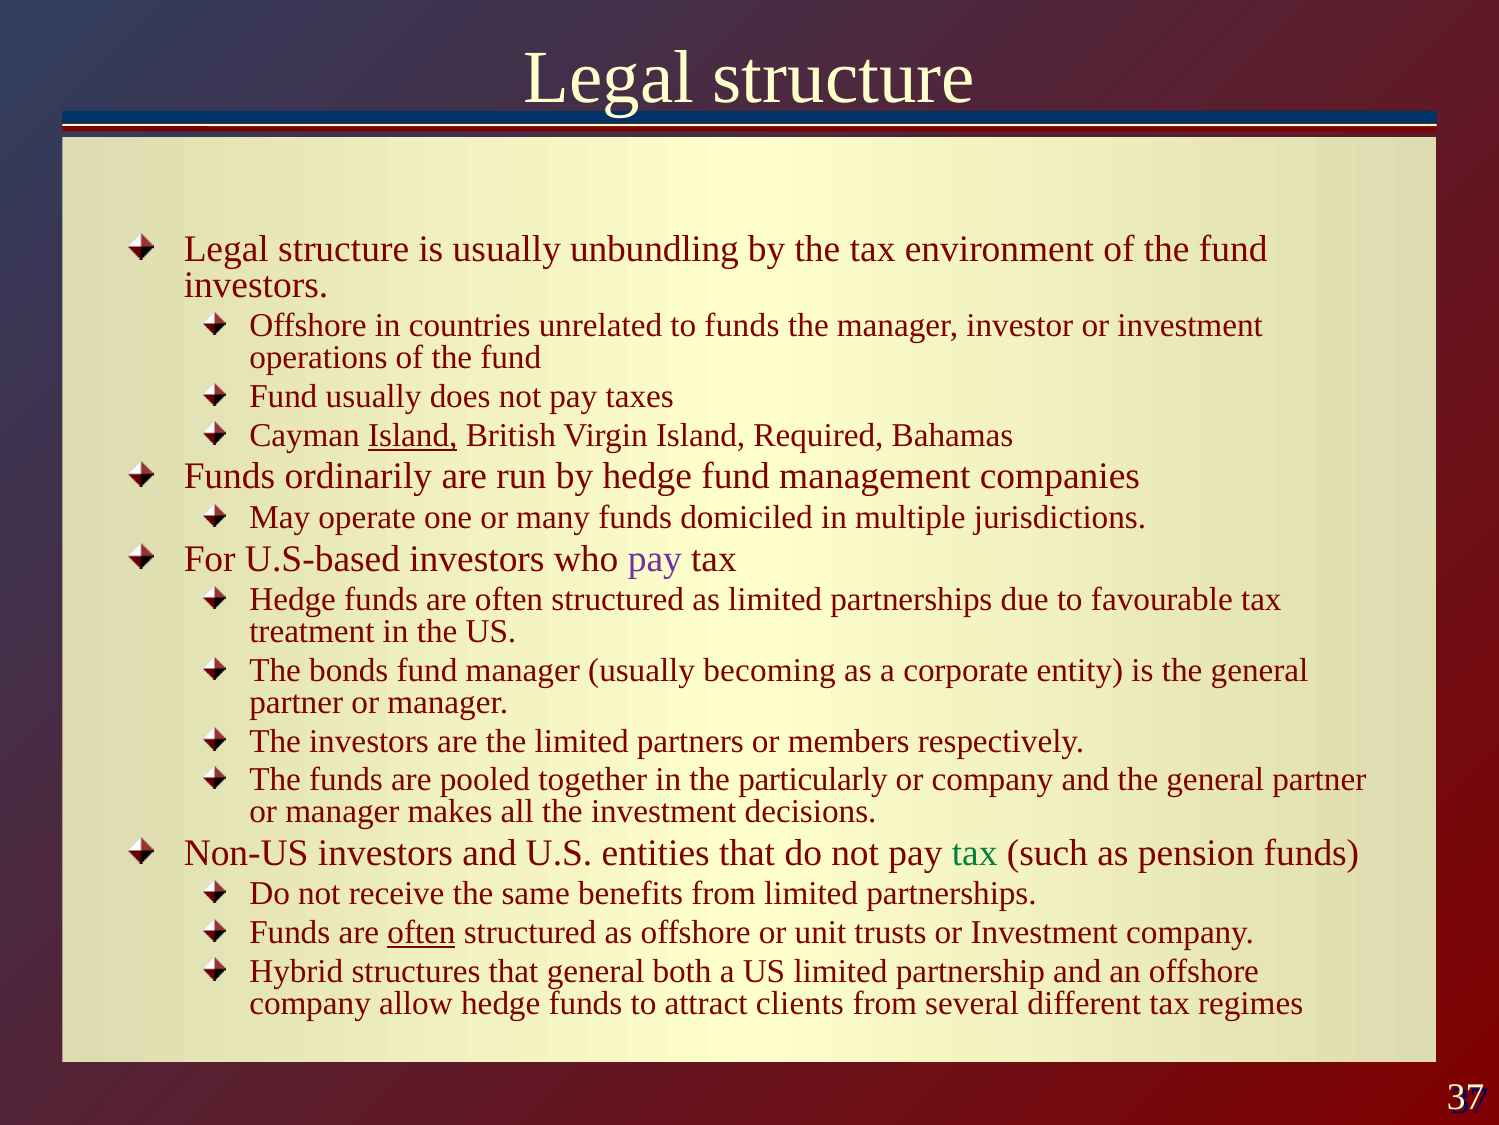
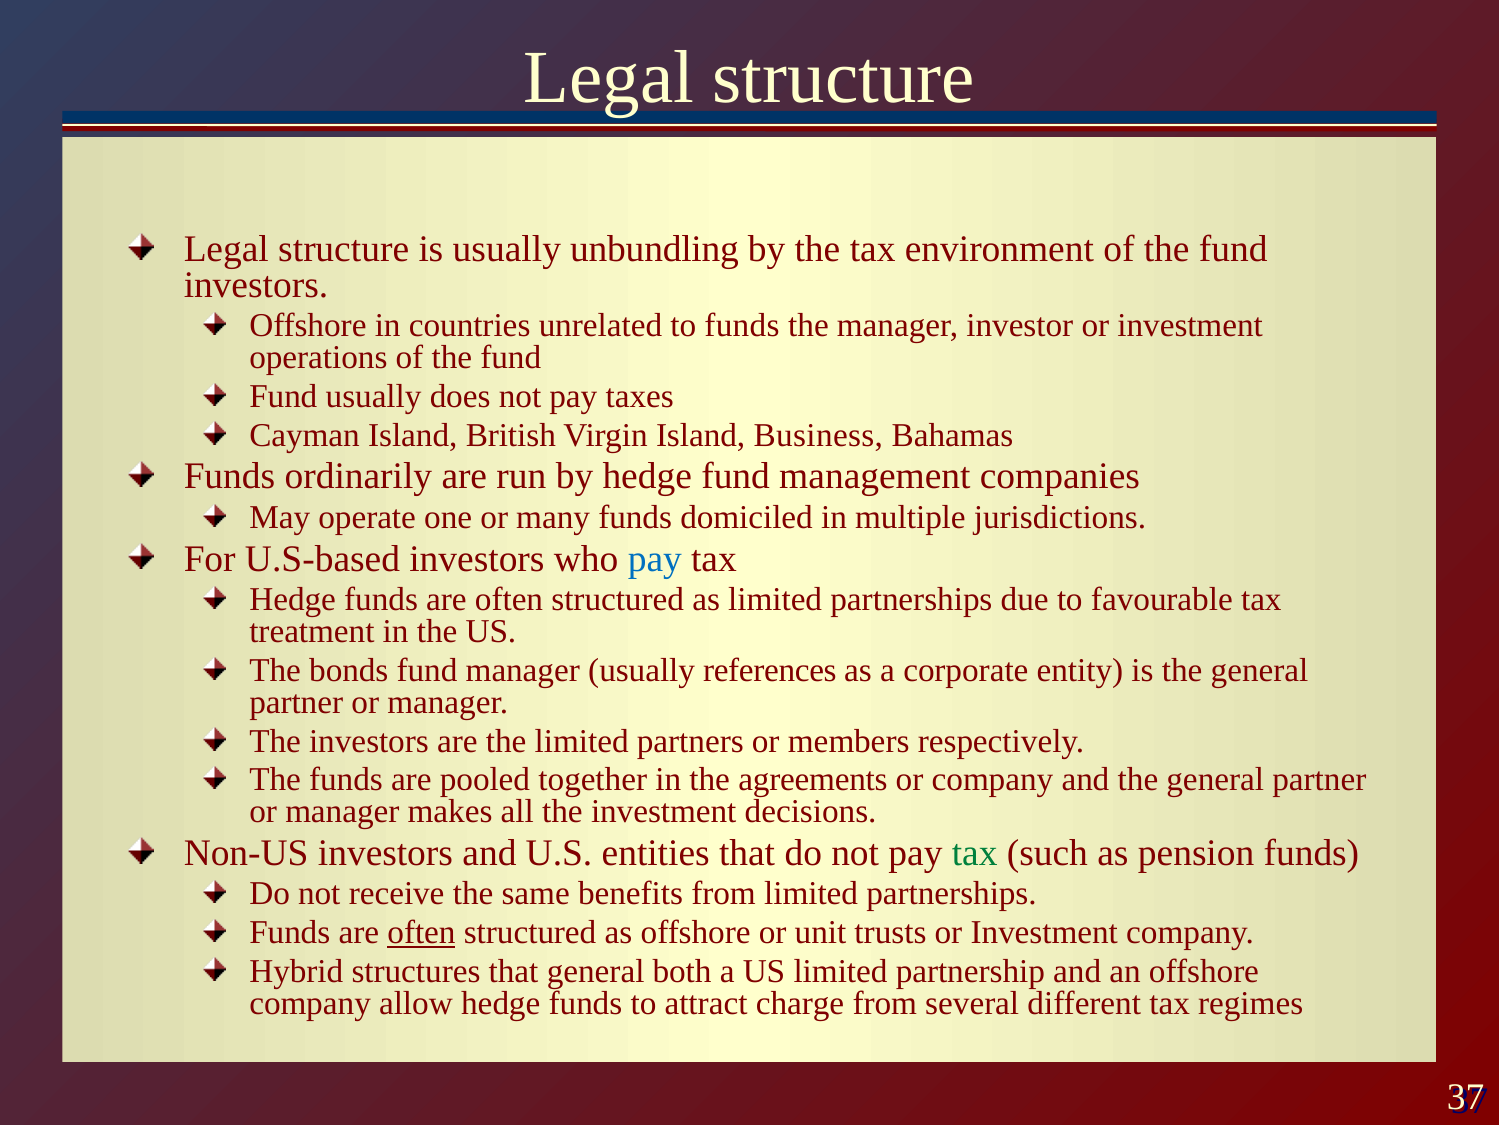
Island underline: present -> none (413, 435)
Required: Required -> Business (818, 435)
pay colour: purple -> blue (655, 558)
becoming: becoming -> references (770, 670)
particularly: particularly -> agreements (813, 779)
clients: clients -> charge (800, 1003)
